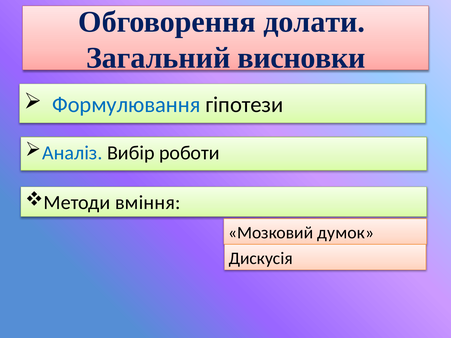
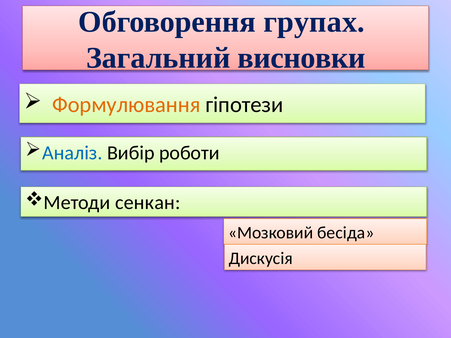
долати: долати -> групах (314, 22)
Формулювання colour: blue -> orange (126, 105)
вміння: вміння -> сенкан (148, 203)
думок: думок -> бесіда (346, 233)
